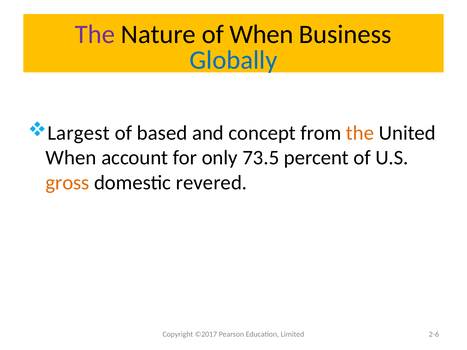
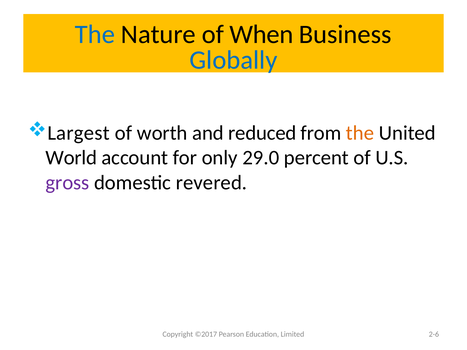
The colour: purple -> blue (95, 34)
based: based -> worth (162, 133)
concept: concept -> reduced (262, 133)
When: When -> World (71, 158)
73.5: 73.5 -> 29.0 (261, 158)
gross colour: orange -> purple (67, 183)
